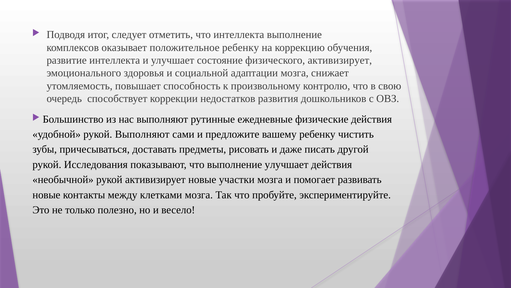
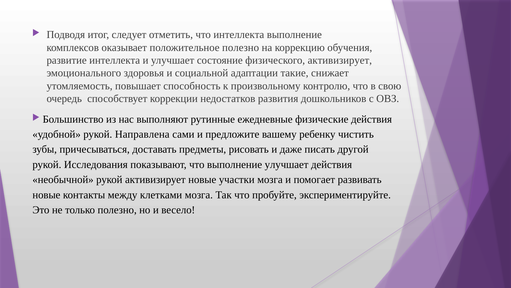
положительное ребенку: ребенку -> полезно (241, 47)
адаптации мозга: мозга -> такие (295, 73)
рукой Выполняют: Выполняют -> Направлена (142, 134)
